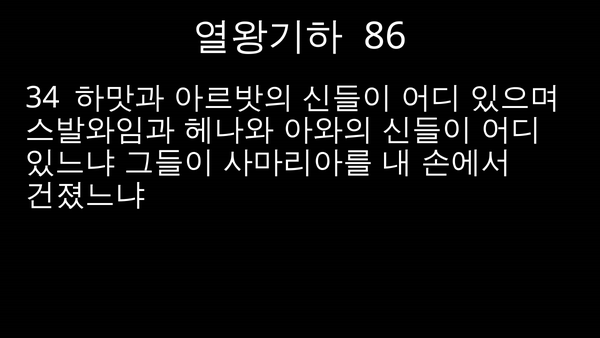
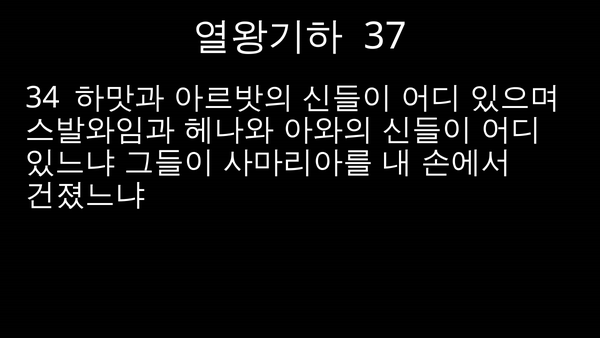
86: 86 -> 37 (385, 36)
